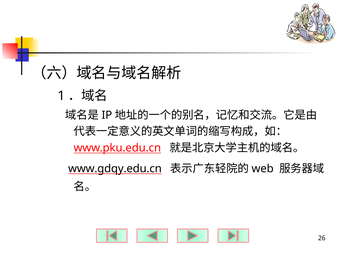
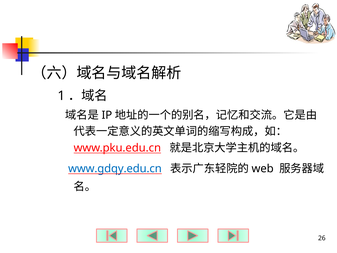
www.gdqy.edu.cn colour: black -> blue (115, 168)
